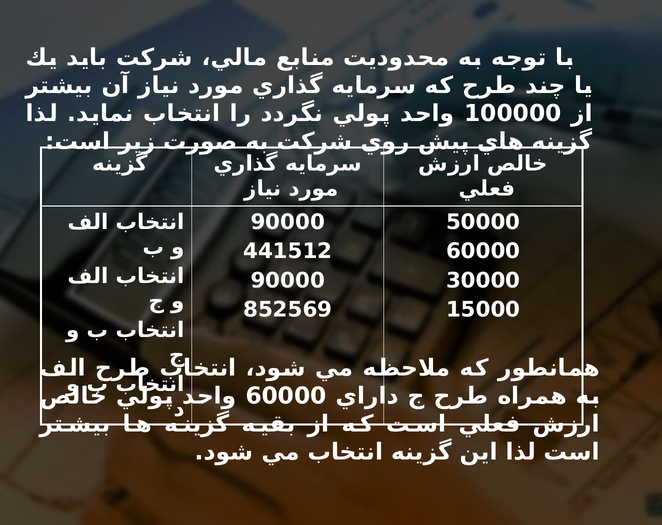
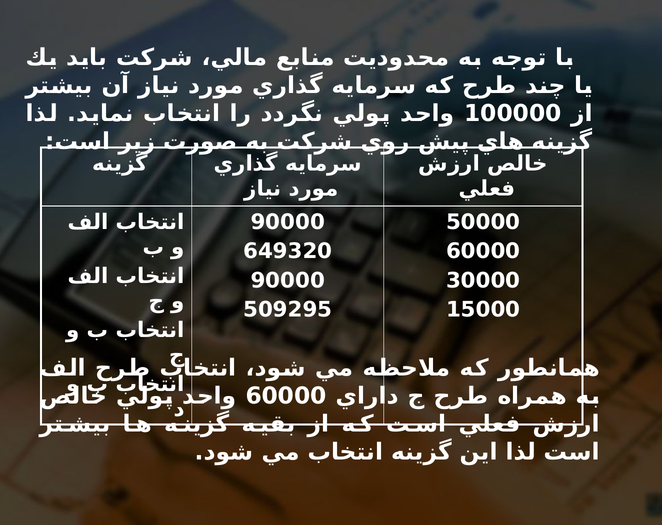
441512: 441512 -> 649320 (288, 252)
852569: 852569 -> 509295 (288, 310)
